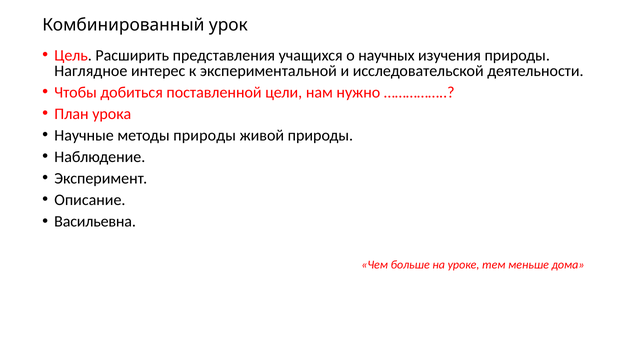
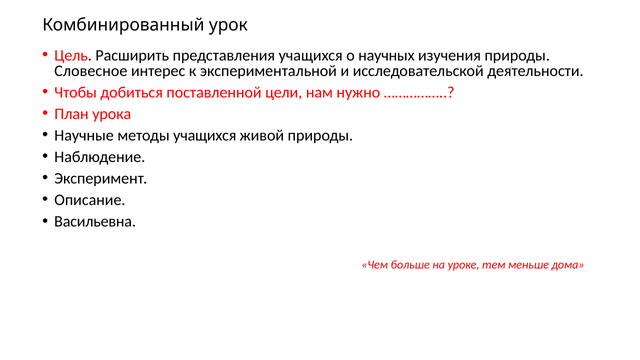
Наглядное: Наглядное -> Словесное (91, 71)
методы природы: природы -> учащихся (205, 135)
